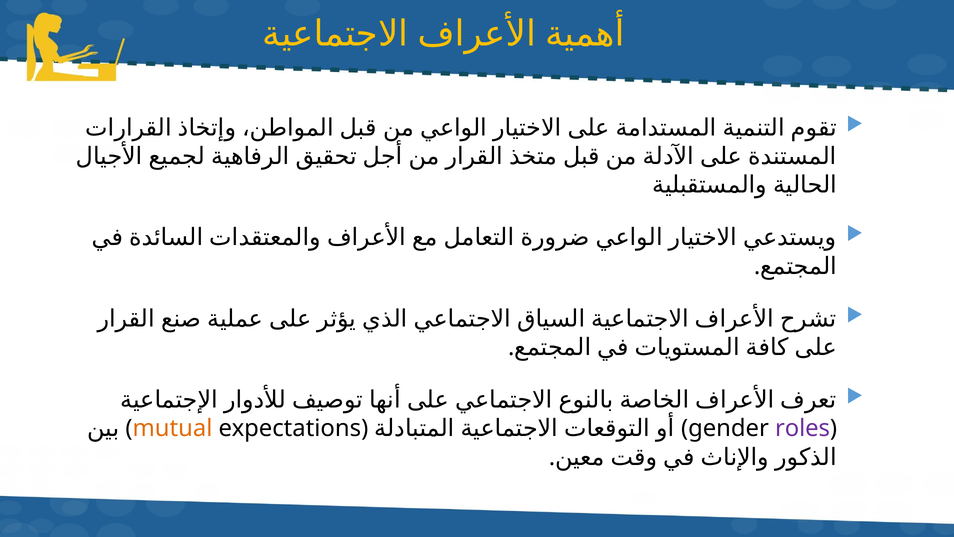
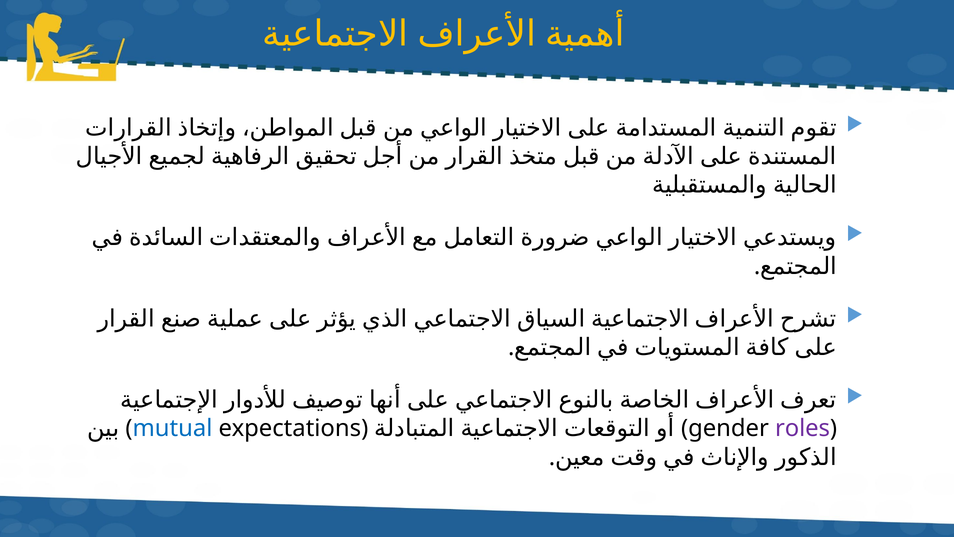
mutual colour: orange -> blue (172, 428)
